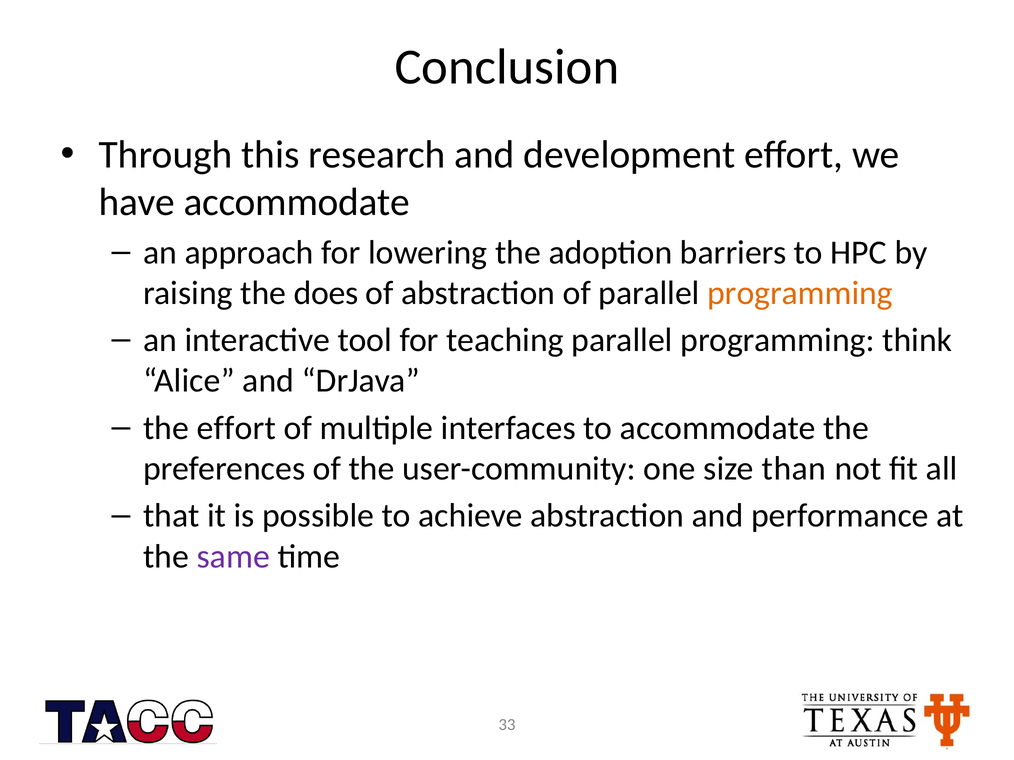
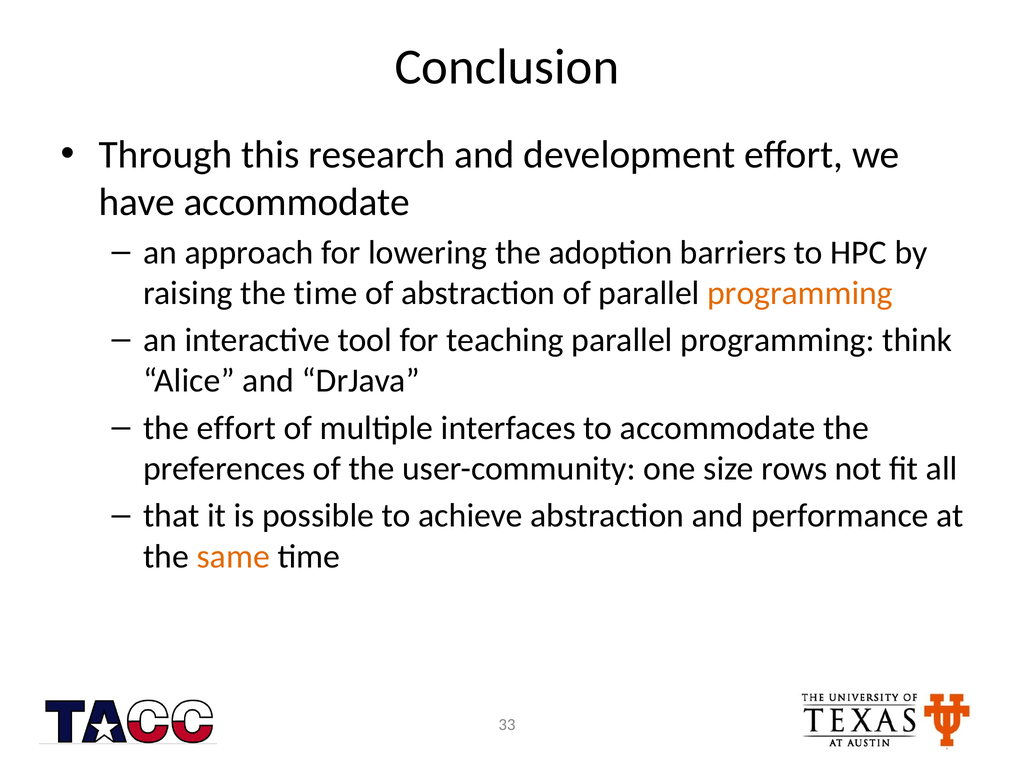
the does: does -> time (326, 293)
than: than -> rows (794, 469)
same colour: purple -> orange (233, 557)
